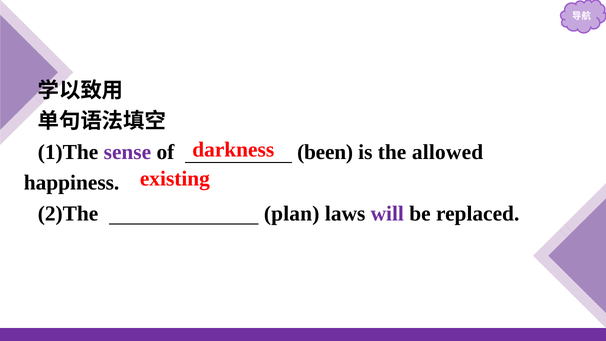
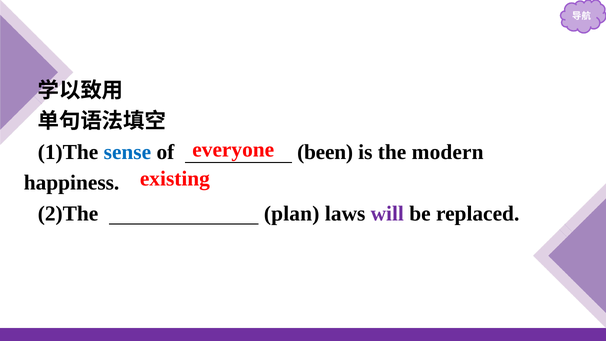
darkness: darkness -> everyone (233, 150)
sense colour: purple -> blue (127, 152)
allowed: allowed -> modern (448, 152)
